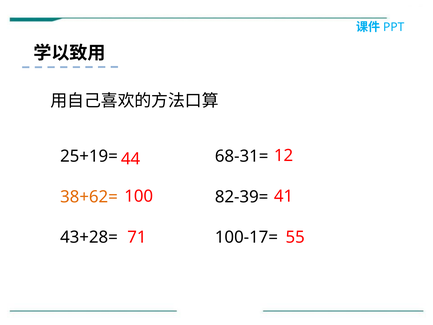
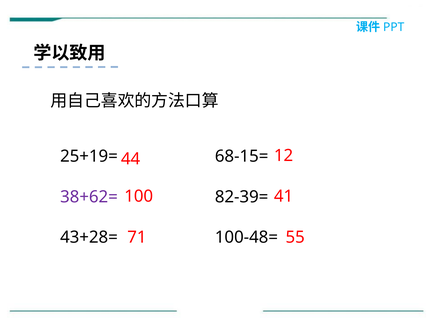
68-31=: 68-31= -> 68-15= (242, 156)
38+62= colour: orange -> purple (89, 197)
100-17=: 100-17= -> 100-48= (246, 237)
